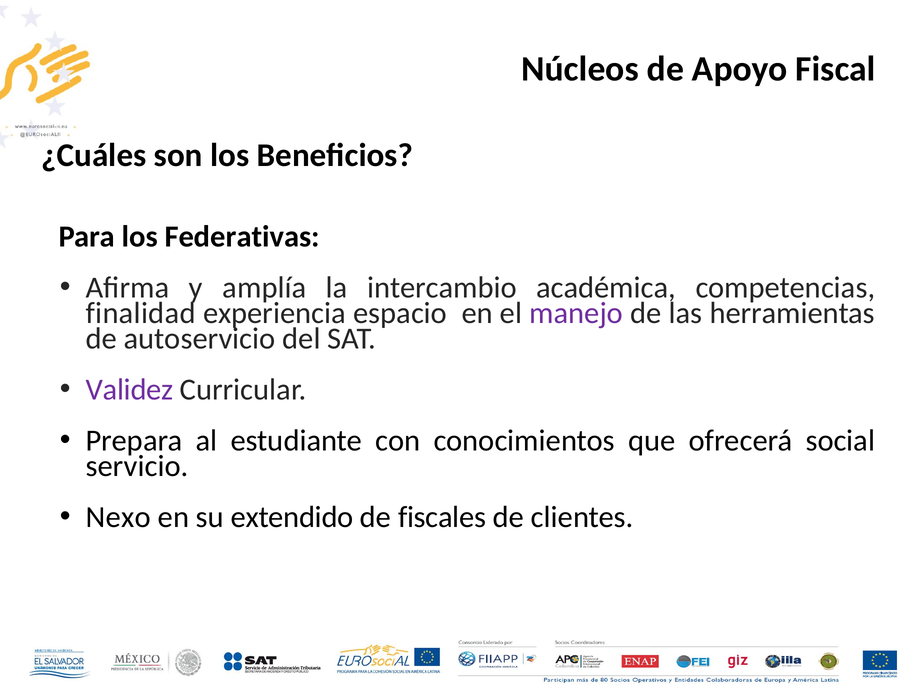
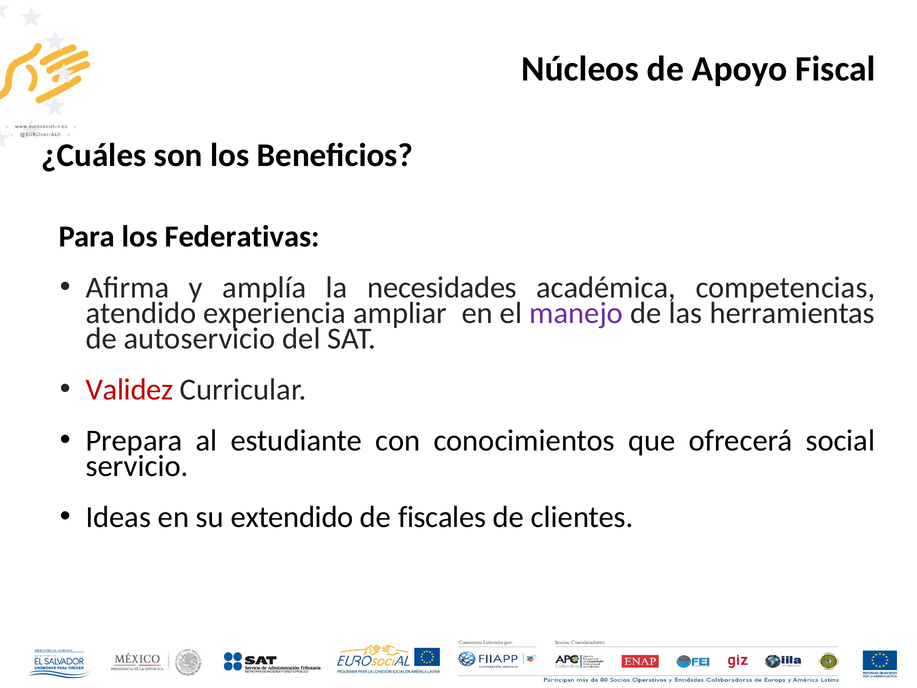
intercambio: intercambio -> necesidades (442, 288)
finalidad: finalidad -> atendido (141, 313)
espacio: espacio -> ampliar (400, 313)
Validez colour: purple -> red (129, 390)
Nexo: Nexo -> Ideas (118, 517)
